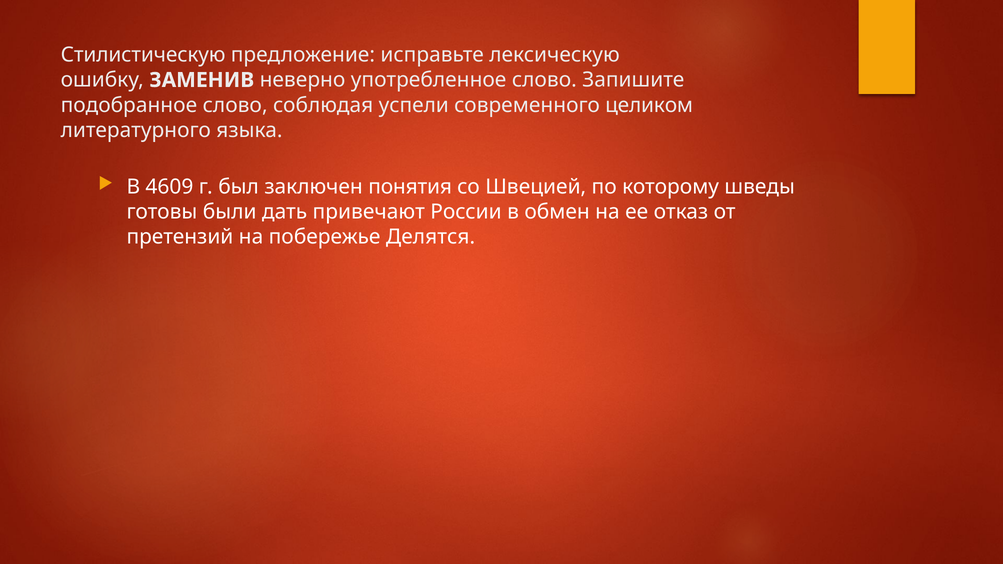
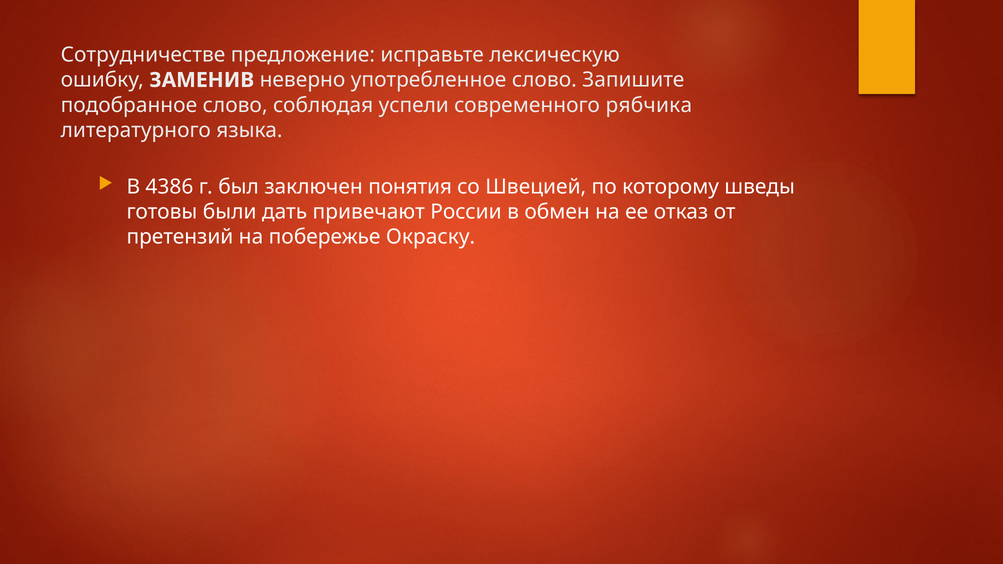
Стилистическую: Стилистическую -> Сотрудничестве (143, 55)
целиком: целиком -> рябчика (649, 105)
4609: 4609 -> 4386 (169, 187)
Делятся: Делятся -> Окраску (431, 237)
